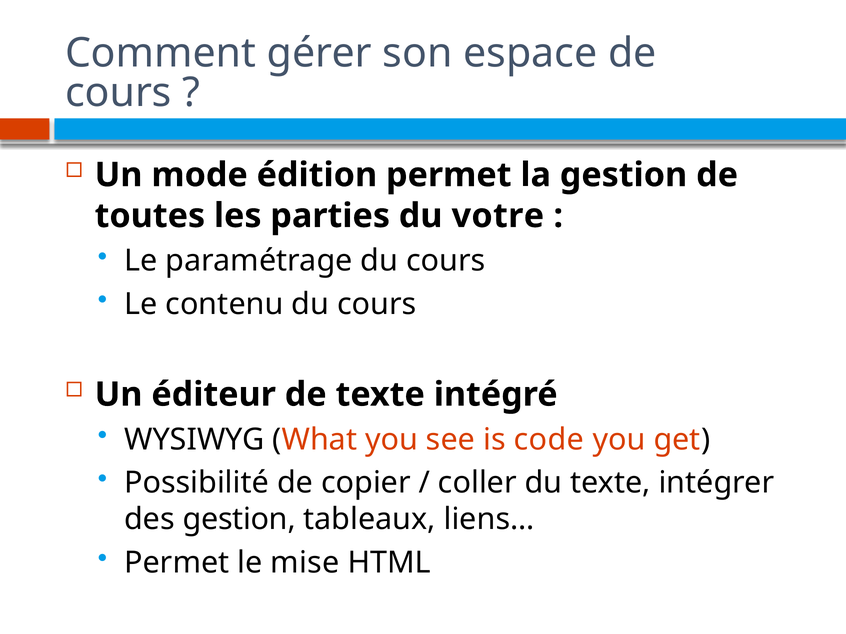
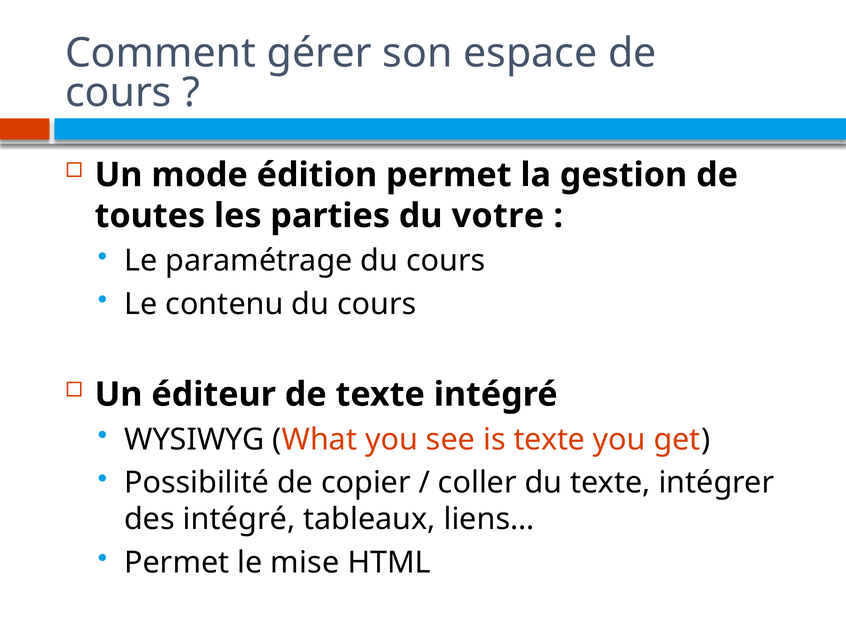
is code: code -> texte (549, 440)
des gestion: gestion -> intégré (239, 520)
